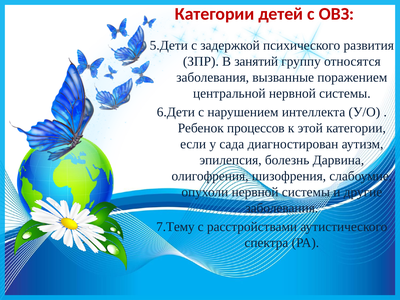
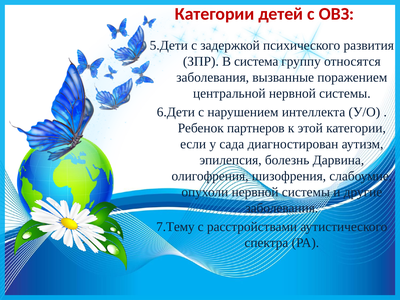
занятий: занятий -> система (256, 61)
процессов: процессов -> партнеров (256, 128)
